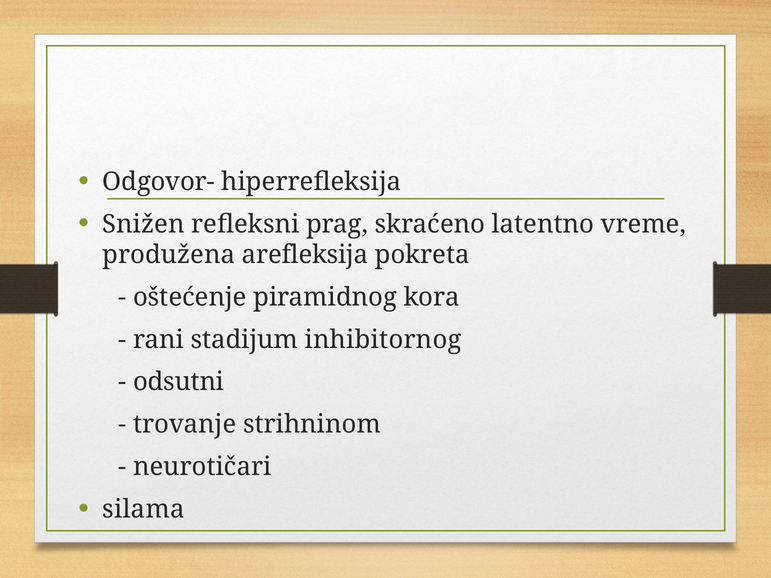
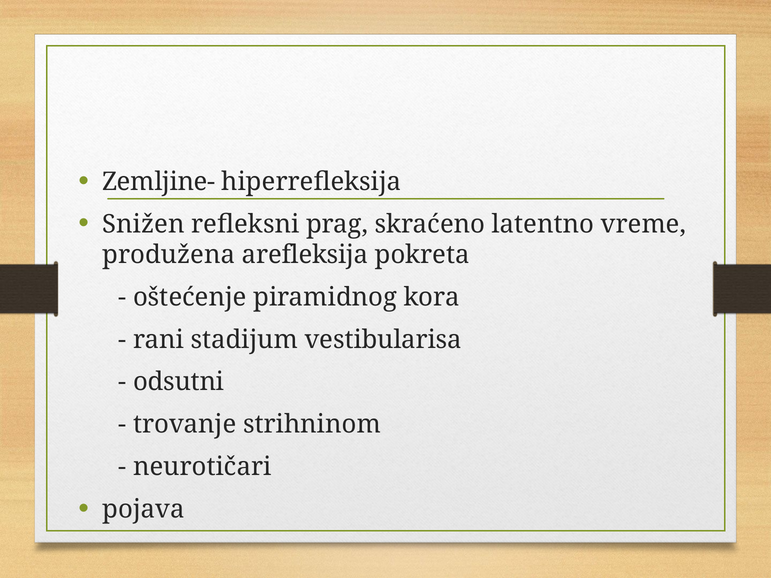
Odgovor-: Odgovor- -> Zemljine- (159, 182)
inhibitornog: inhibitornog -> vestibularisa (383, 340)
silama: silama -> pojava (144, 509)
